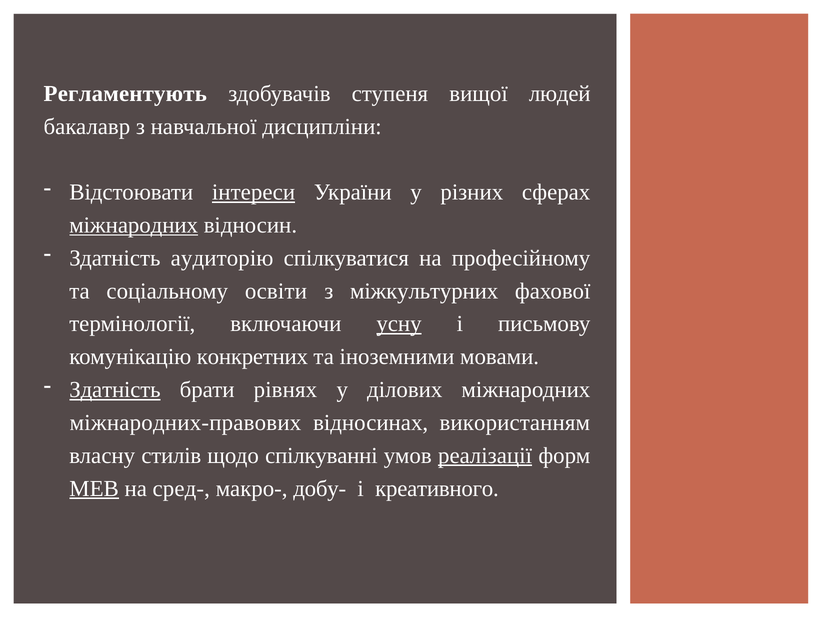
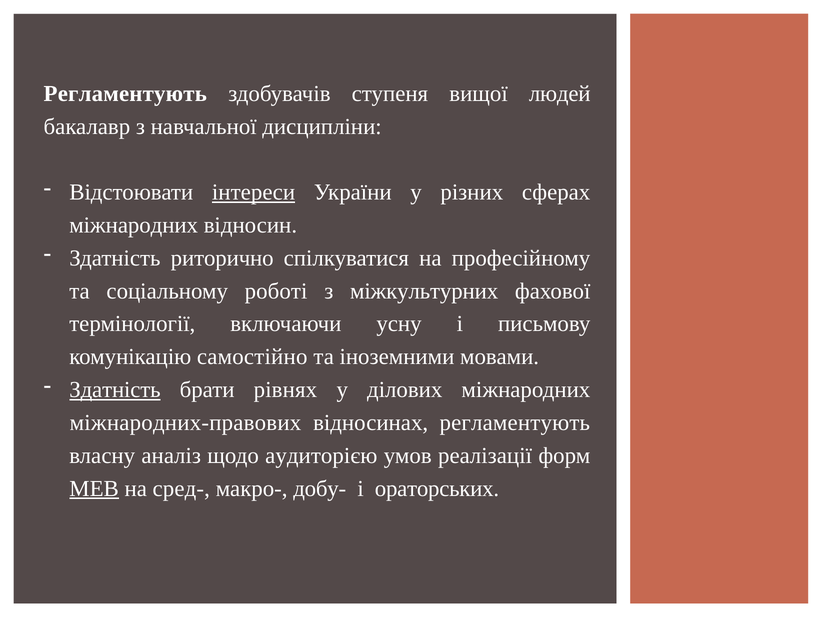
міжнародних underline: present -> none (134, 225)
аудиторію: аудиторію -> риторично (222, 258)
освіти: освіти -> роботі (276, 291)
усну underline: present -> none (399, 324)
конкретних: конкретних -> самостійно (252, 357)
відносинах використанням: використанням -> регламентують (515, 422)
стилів: стилів -> аналіз (171, 455)
спілкуванні: спілкуванні -> аудиторією (321, 455)
реалізації underline: present -> none (485, 455)
креативного: креативного -> ораторських (437, 488)
